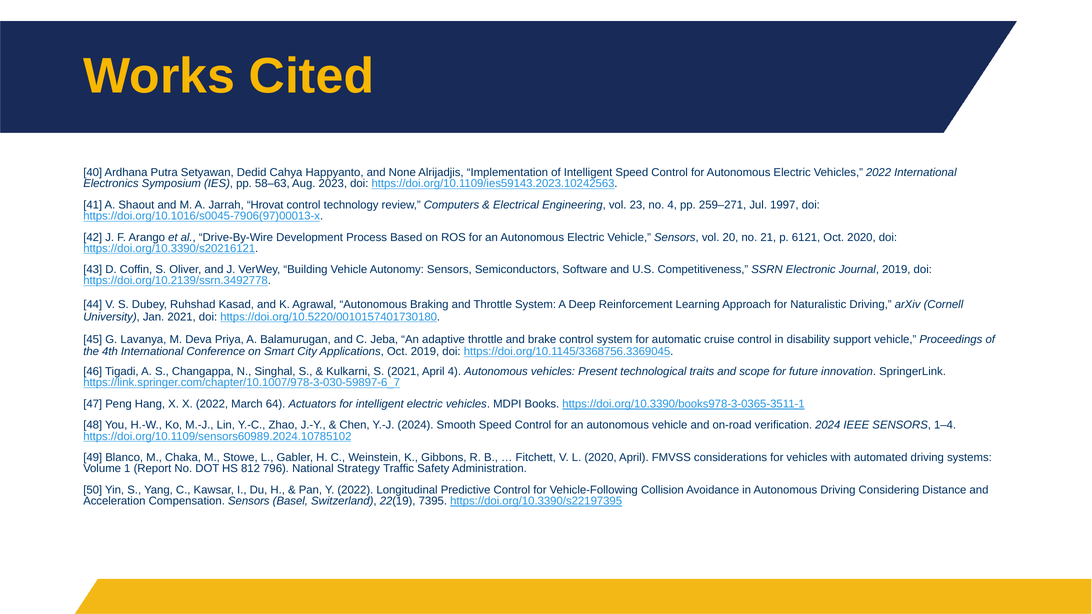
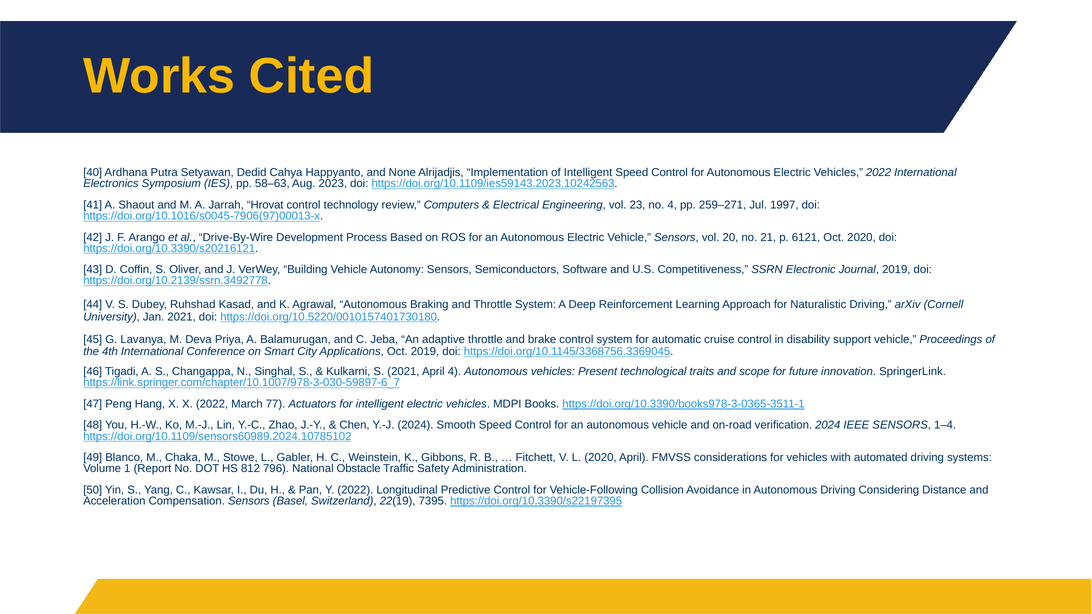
64: 64 -> 77 (276, 404)
Strategy: Strategy -> Obstacle (359, 469)
